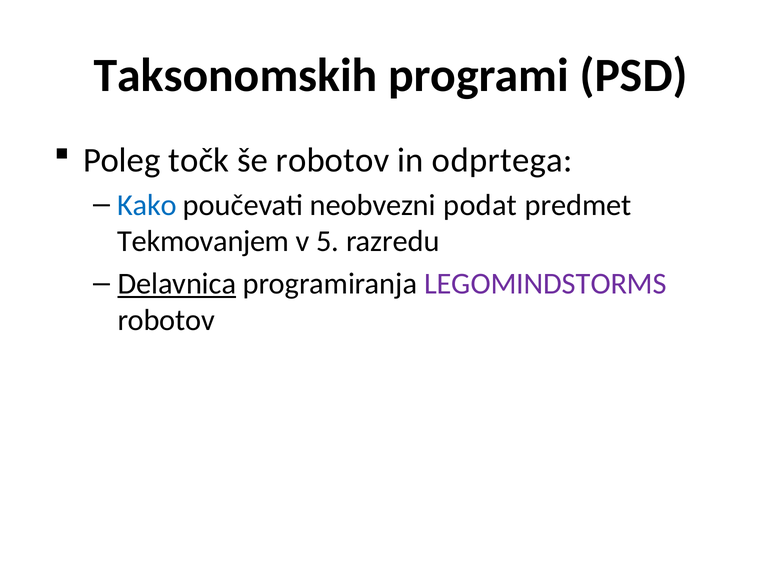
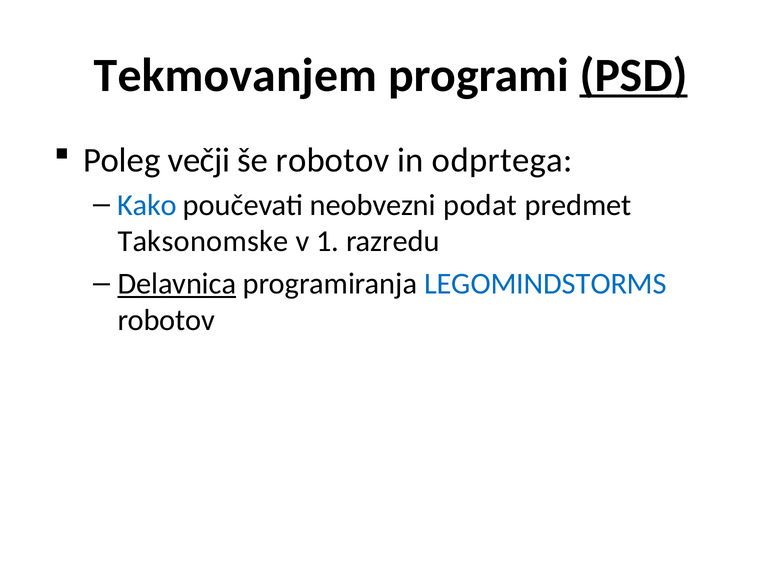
Taksonomskih: Taksonomskih -> Tekmovanjem (236, 76)
PSD underline: none -> present (634, 76)
točk: točk -> večji (199, 160)
Tekmovanjem: Tekmovanjem -> Taksonomske (203, 242)
5: 5 -> 1 (328, 242)
LEGOMINDSTORMS colour: purple -> blue (545, 284)
